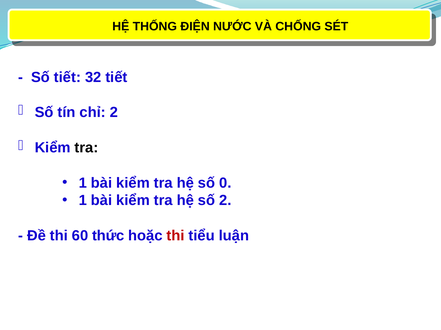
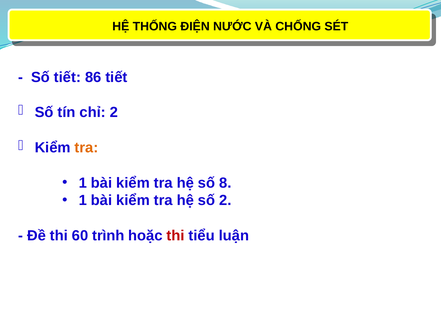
32: 32 -> 86 (93, 77)
tra colour: black -> orange (86, 148)
0: 0 -> 8 (225, 183)
thức: thức -> trình (108, 236)
